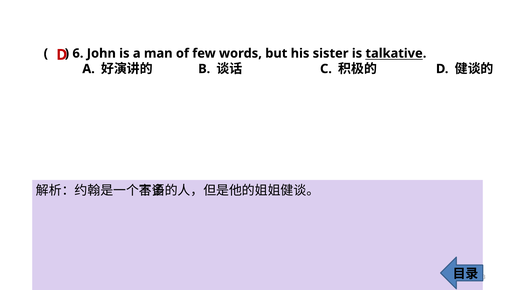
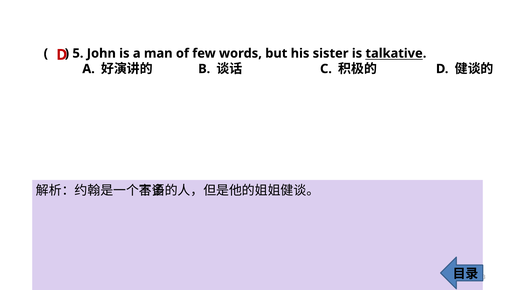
6: 6 -> 5 (78, 53)
